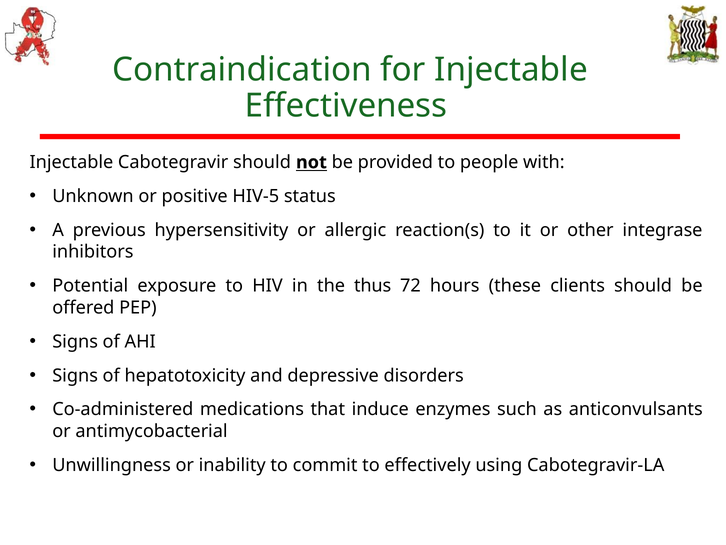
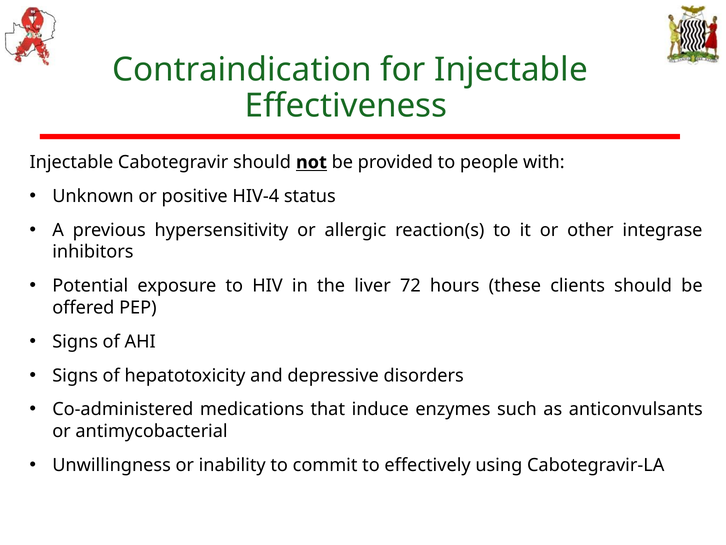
HIV-5: HIV-5 -> HIV-4 (256, 196)
thus: thus -> liver (373, 286)
